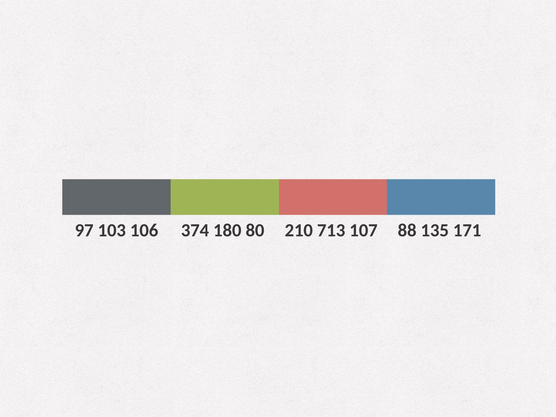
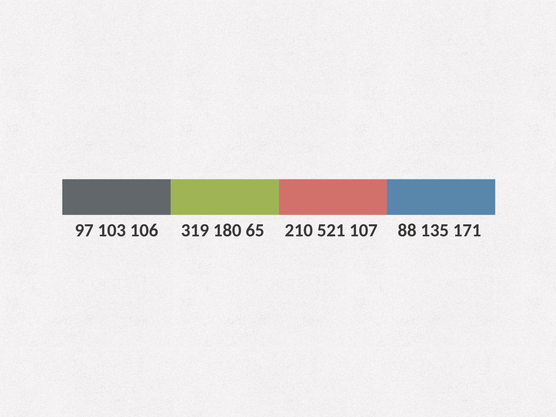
374: 374 -> 319 (195, 230)
80: 80 -> 65 (255, 230)
713: 713 -> 521 (331, 230)
